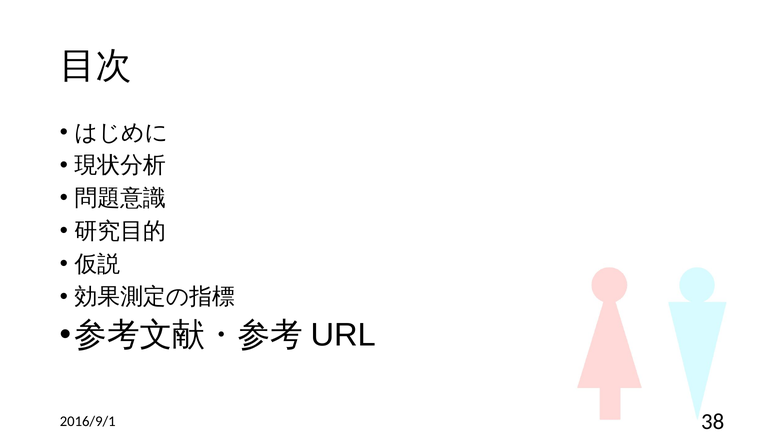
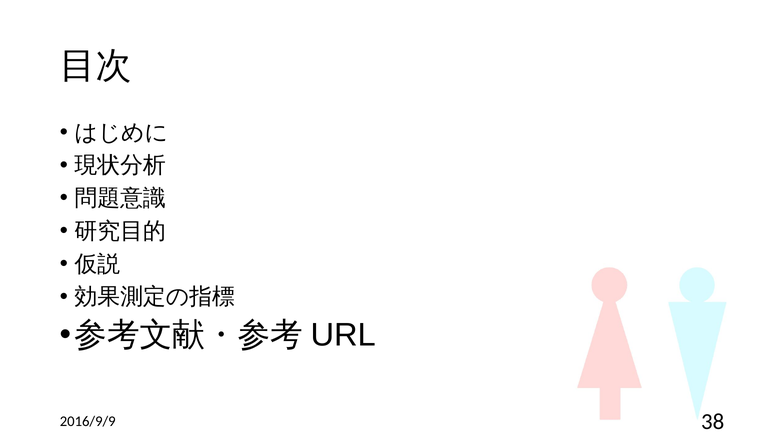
2016/9/1: 2016/9/1 -> 2016/9/9 (88, 421)
